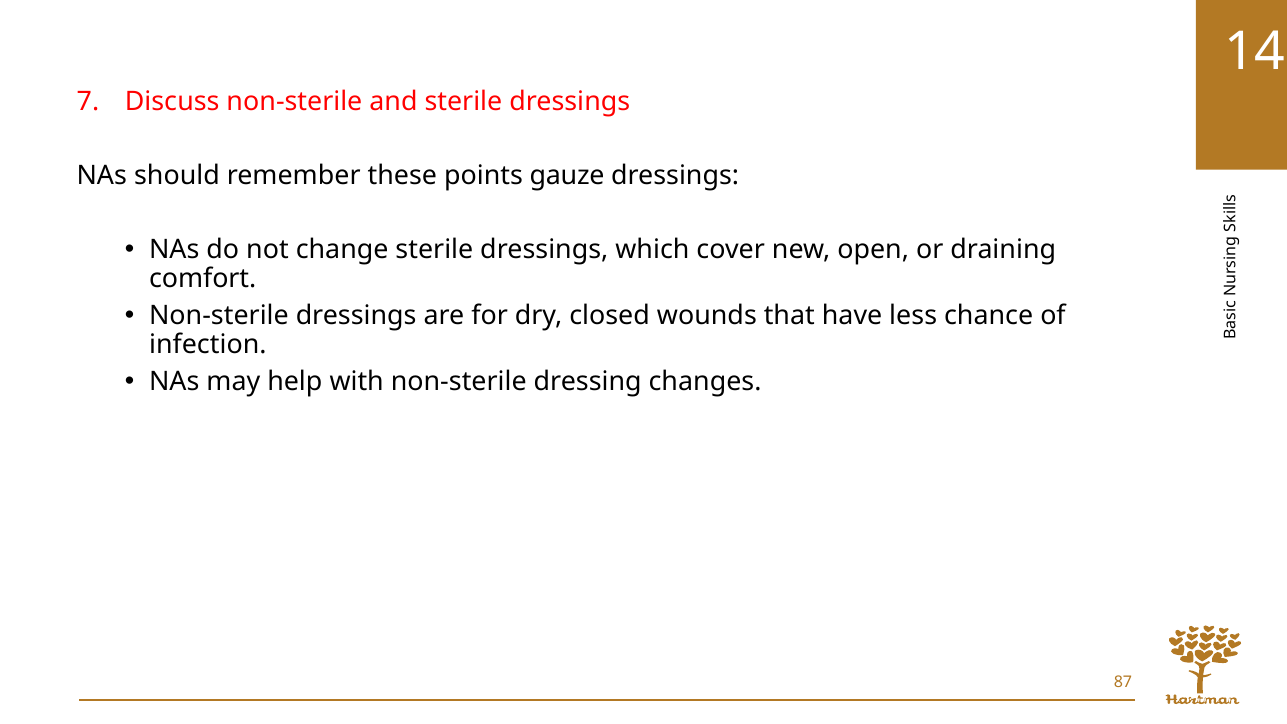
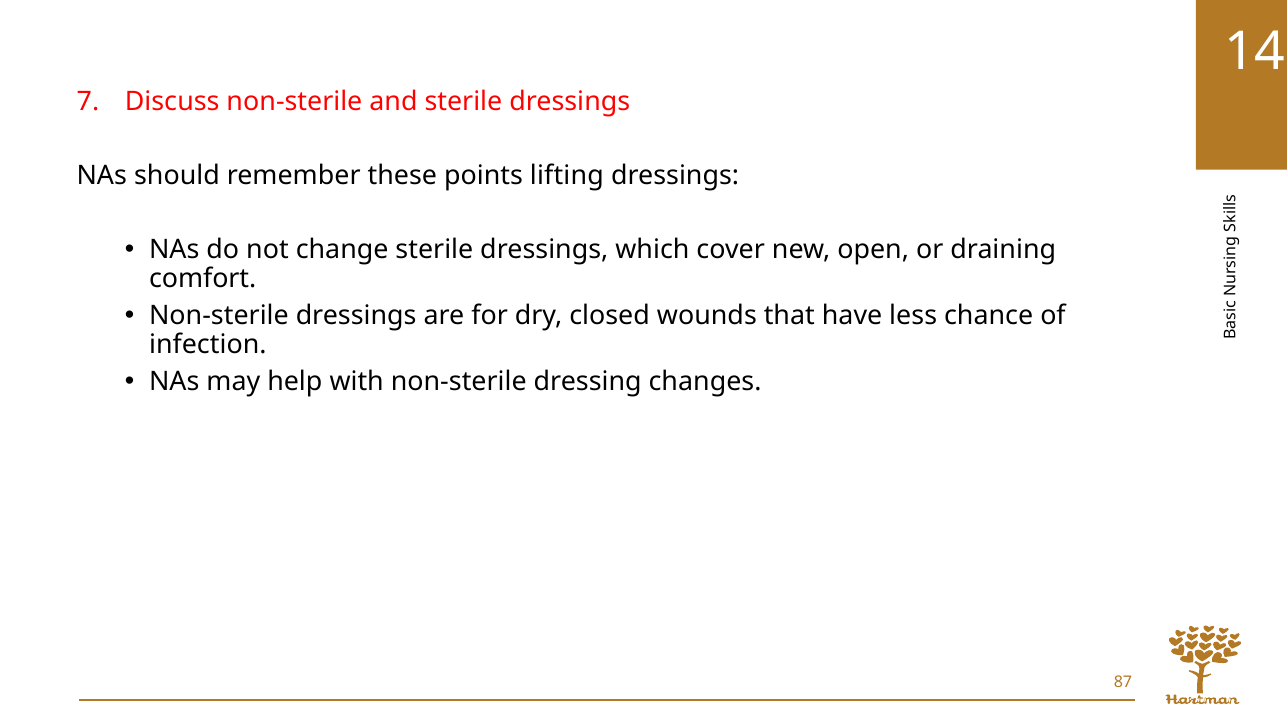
gauze: gauze -> lifting (567, 176)
